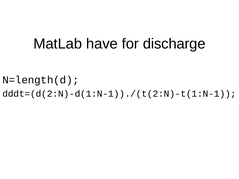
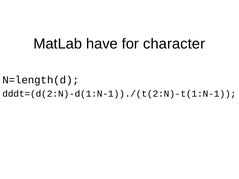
discharge: discharge -> character (174, 44)
